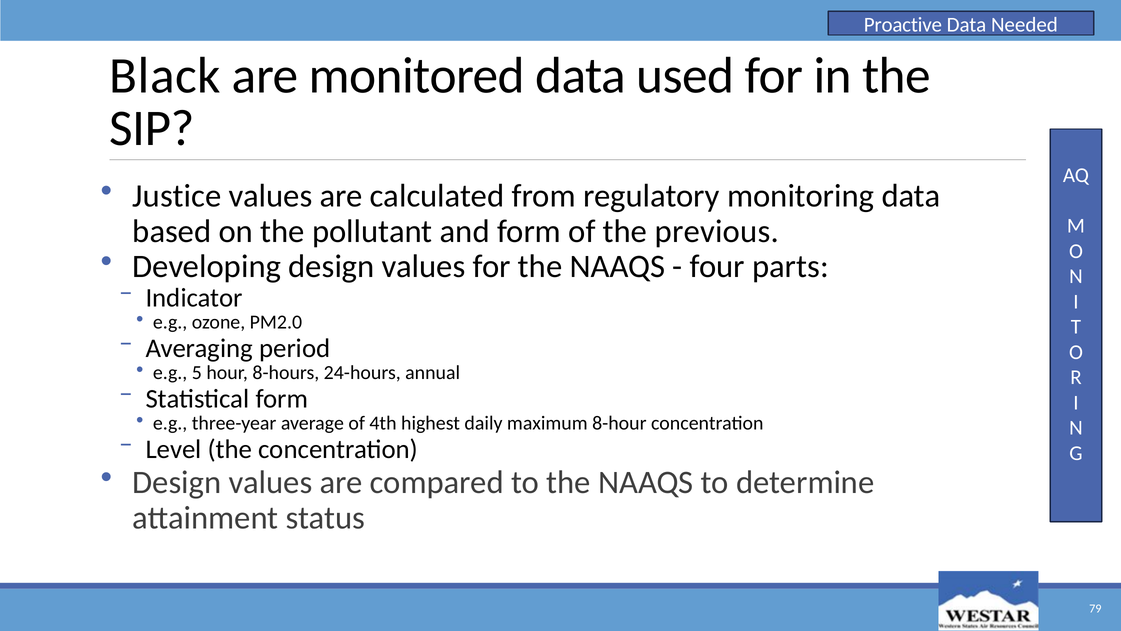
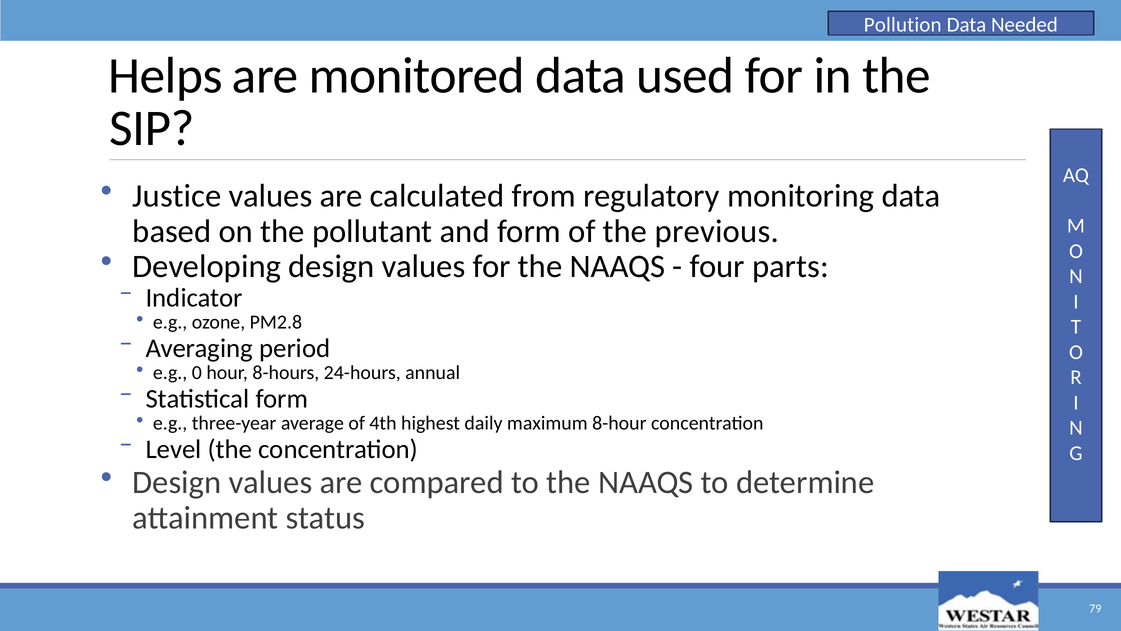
Proactive: Proactive -> Pollution (903, 25)
Black: Black -> Helps (166, 76)
PM2.0: PM2.0 -> PM2.8 (276, 322)
5: 5 -> 0 (197, 373)
